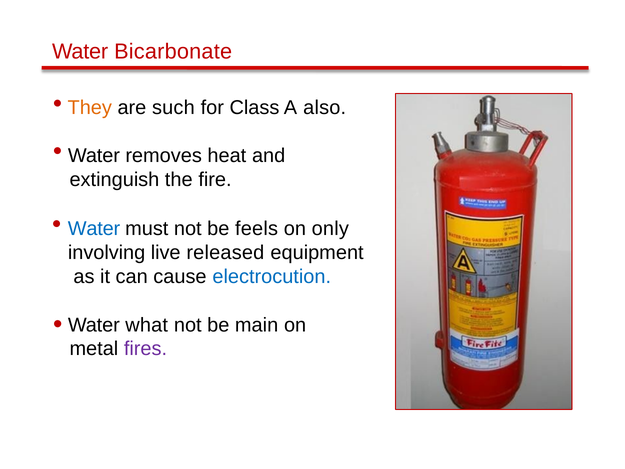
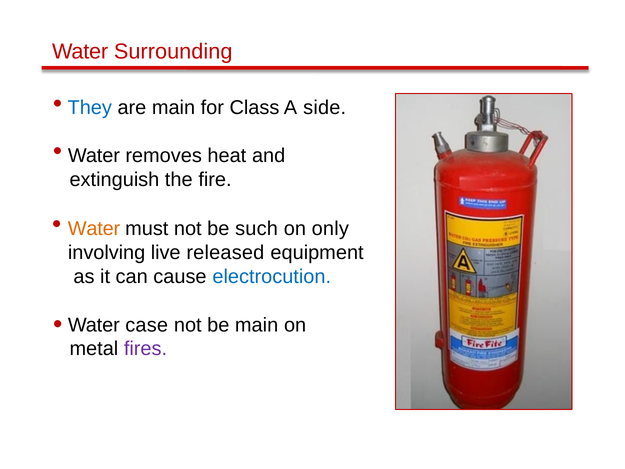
Bicarbonate: Bicarbonate -> Surrounding (173, 52)
They colour: orange -> blue (90, 108)
are such: such -> main (174, 108)
also: also -> side (325, 108)
Water colour: blue -> orange (94, 228)
feels: feels -> such (257, 228)
what: what -> case (147, 325)
